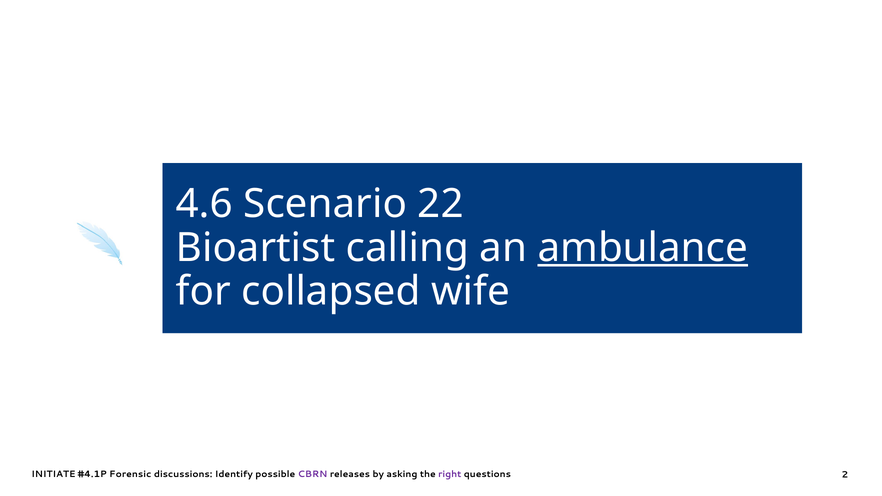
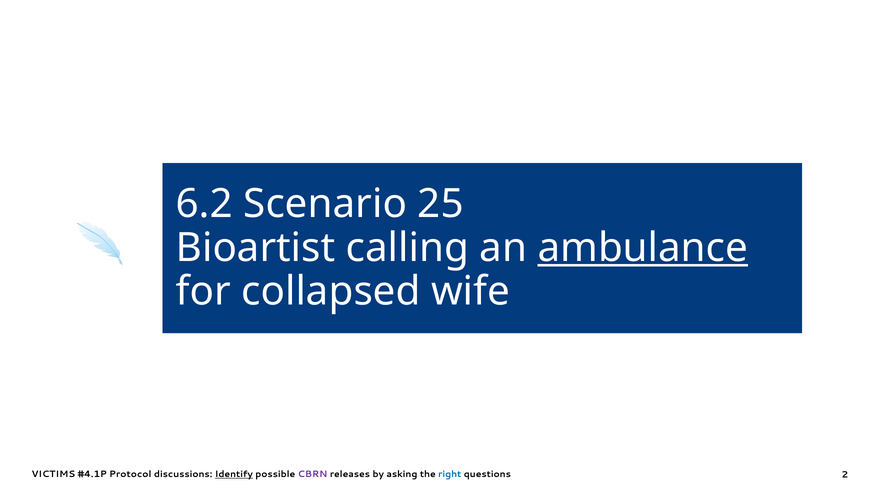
4.6: 4.6 -> 6.2 (204, 204)
22: 22 -> 25 (441, 204)
INITIATE: INITIATE -> VICTIMS (53, 474)
Forensic: Forensic -> Protocol (130, 474)
Identify underline: none -> present (234, 474)
right colour: purple -> blue (450, 474)
